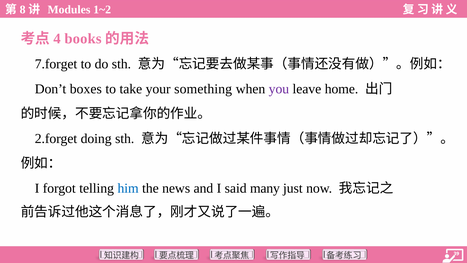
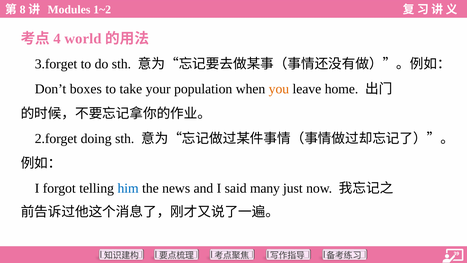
books: books -> world (83, 39)
7.forget: 7.forget -> 3.forget (56, 64)
something: something -> population (203, 89)
you colour: purple -> orange (279, 89)
